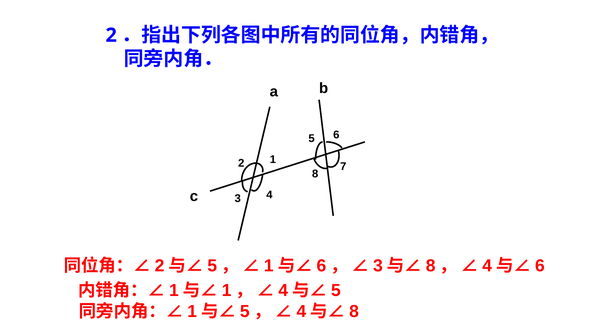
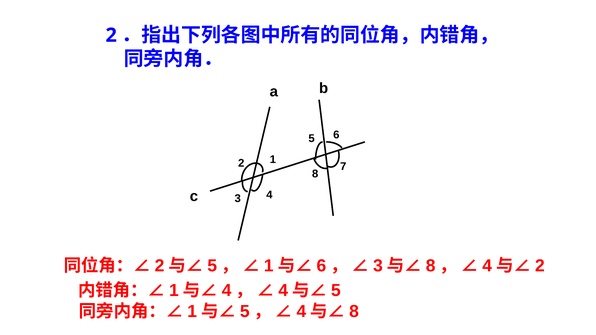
6: 6 -> 2 (540, 266)
1: 1 -> 4 (227, 290)
